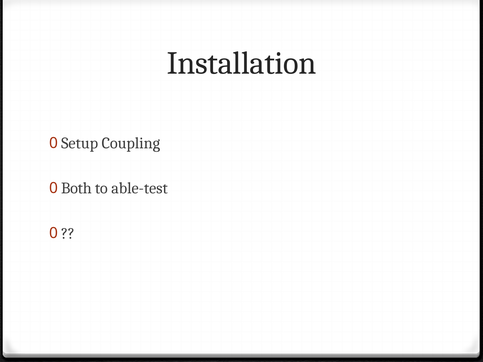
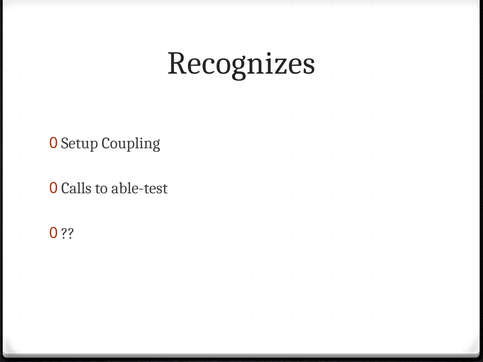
Installation: Installation -> Recognizes (241, 63)
Both: Both -> Calls (76, 188)
